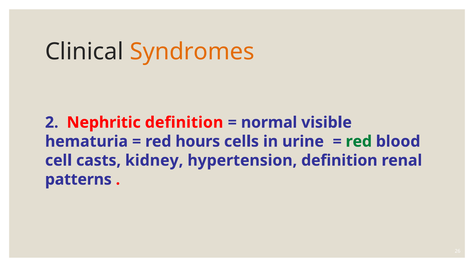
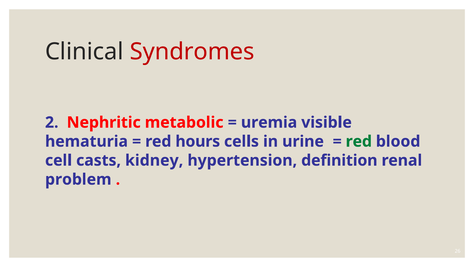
Syndromes colour: orange -> red (192, 51)
Nephritic definition: definition -> metabolic (184, 122)
normal: normal -> uremia (269, 122)
patterns: patterns -> problem (78, 179)
